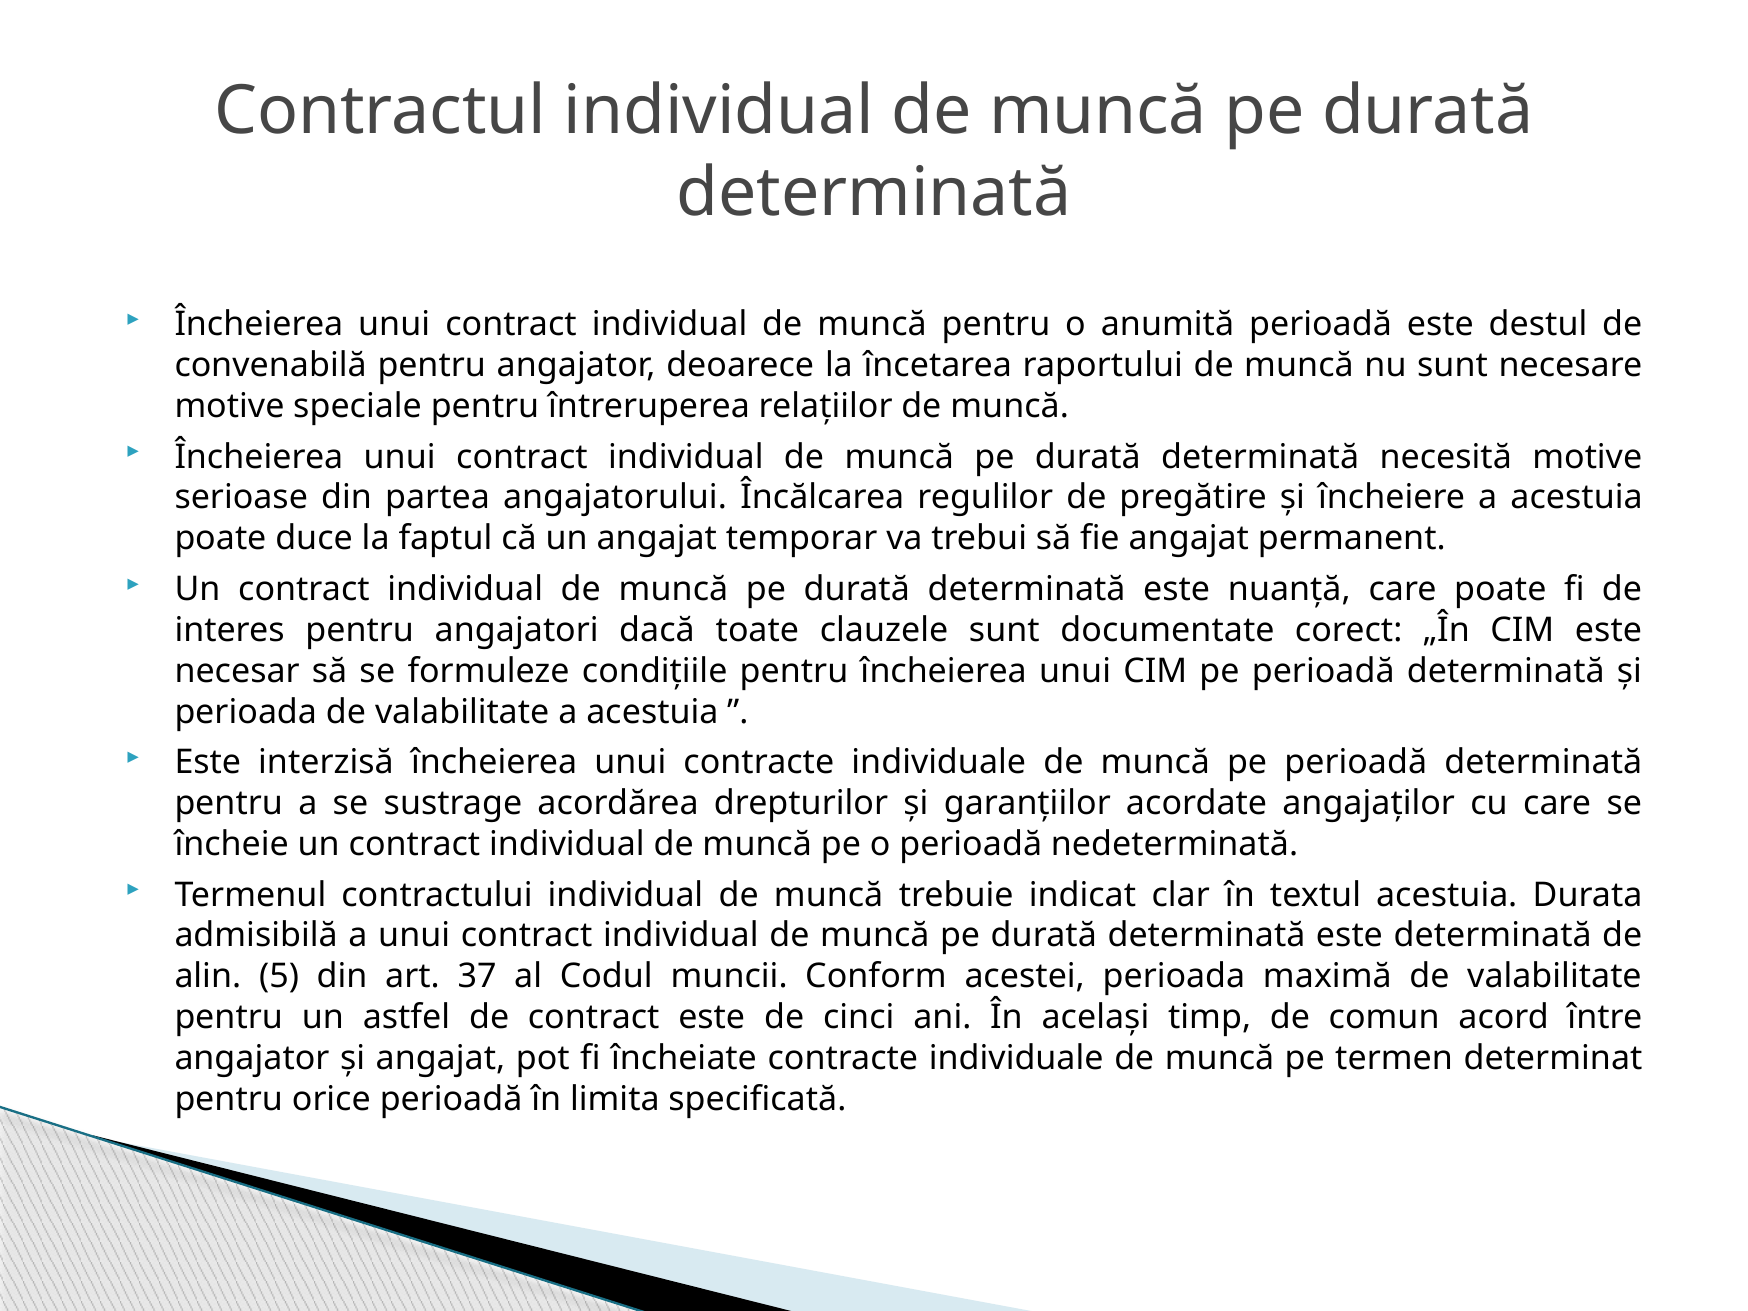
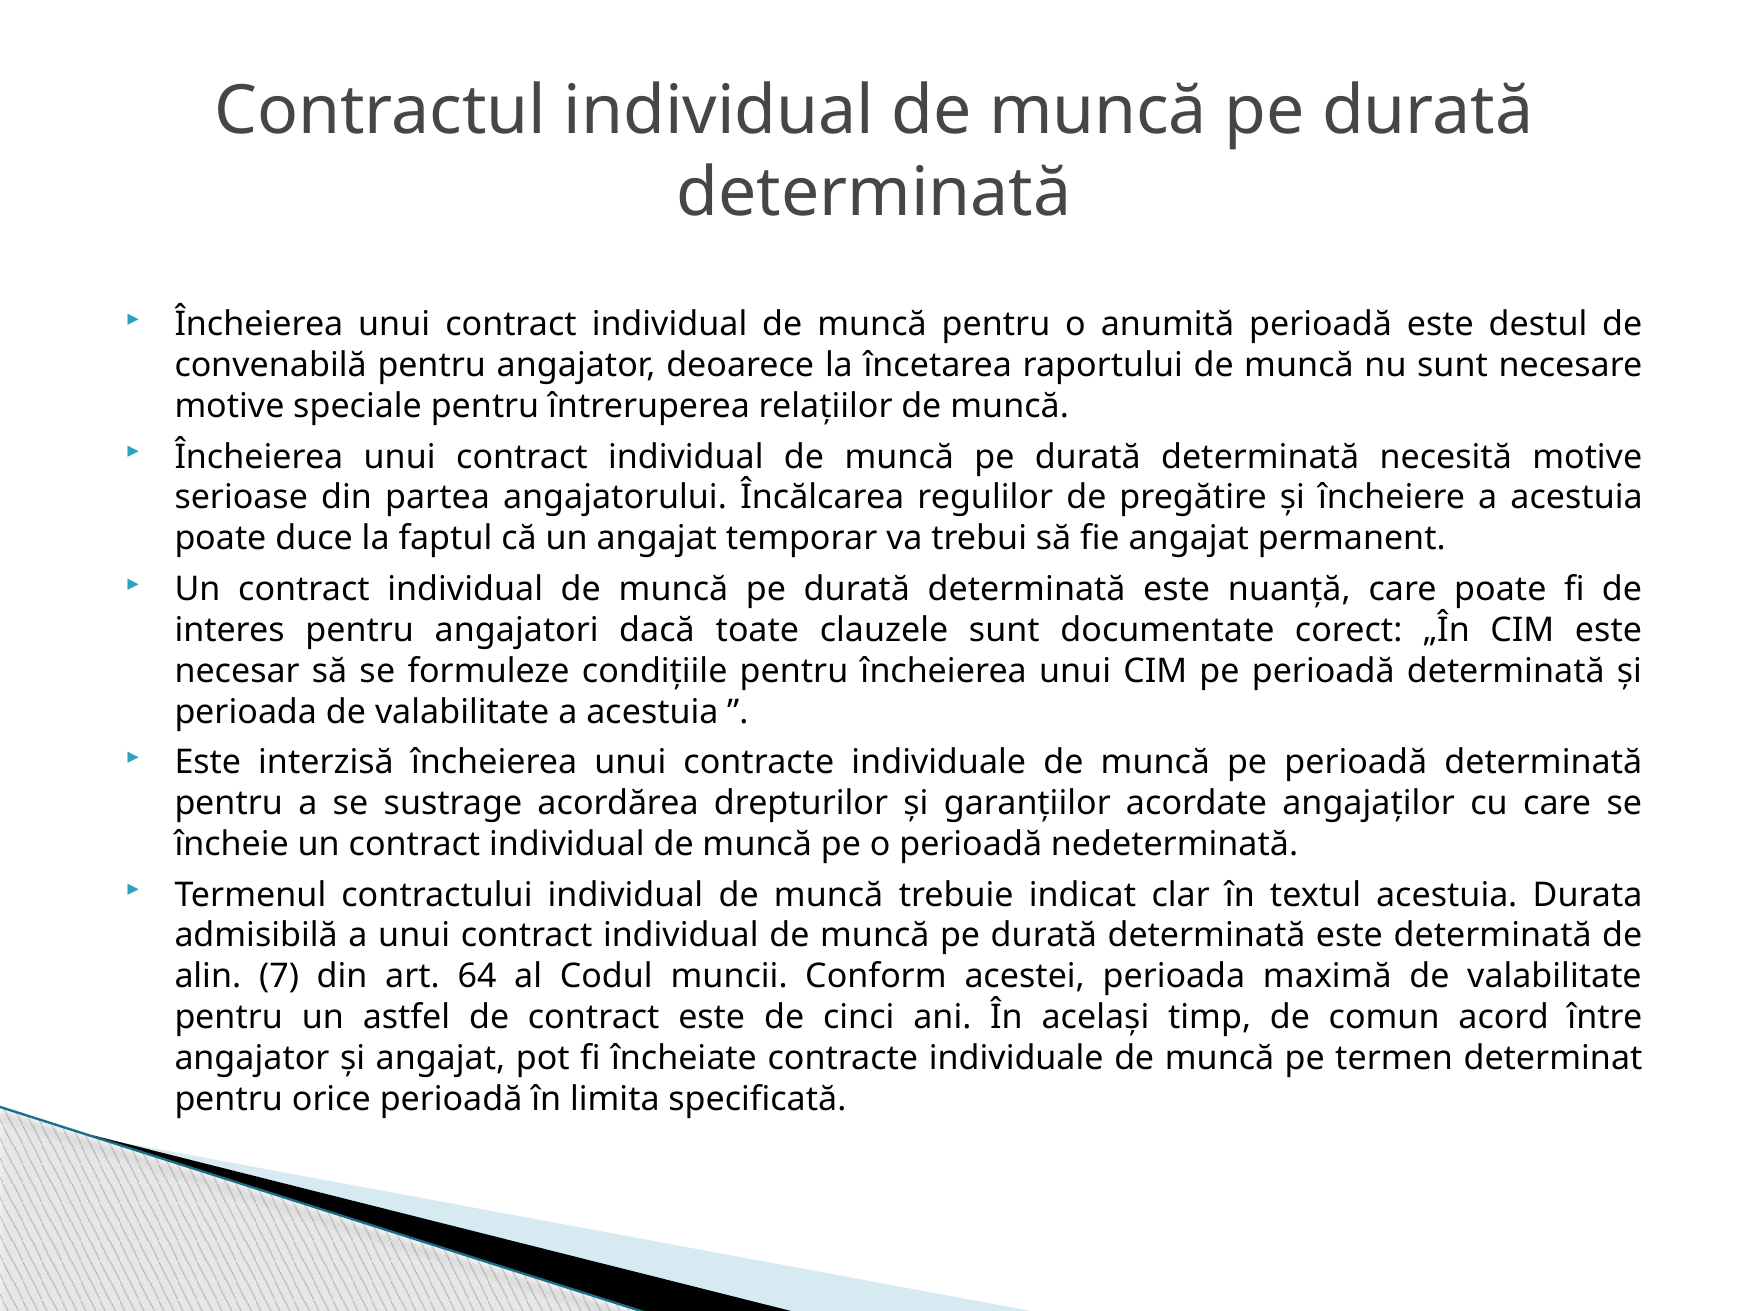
5: 5 -> 7 (279, 977)
37: 37 -> 64 (477, 977)
